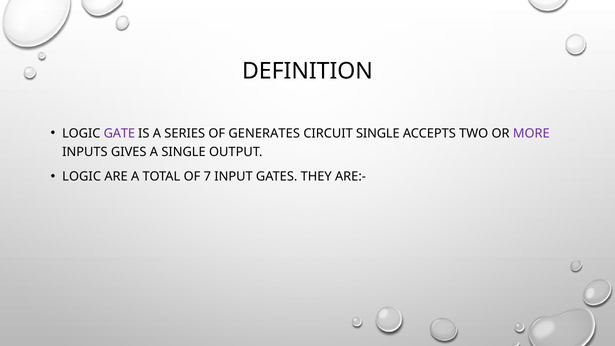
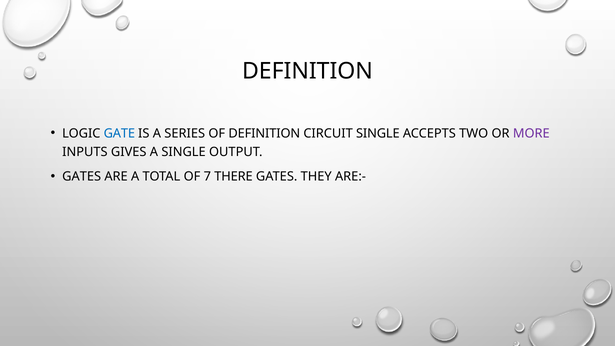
GATE colour: purple -> blue (119, 133)
OF GENERATES: GENERATES -> DEFINITION (264, 133)
LOGIC: LOGIC -> GATES (82, 177)
INPUT: INPUT -> THERE (234, 177)
